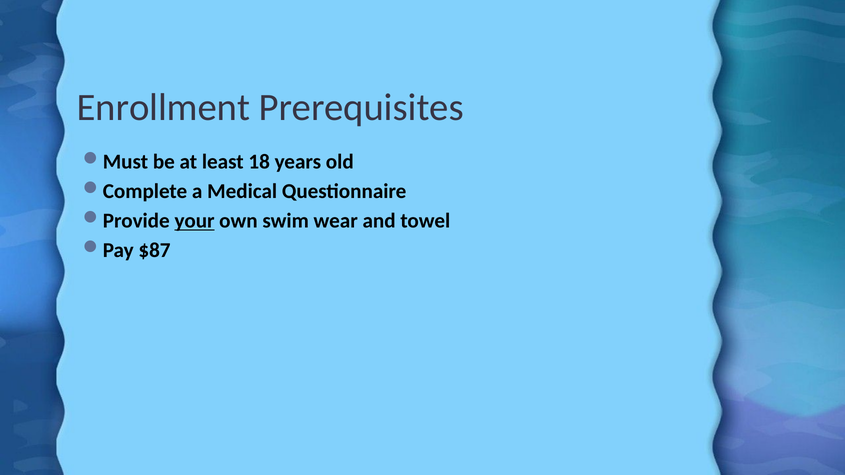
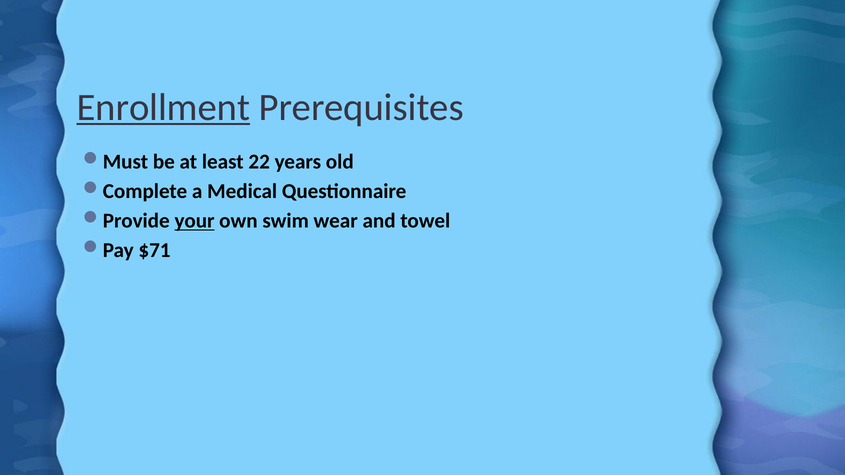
Enrollment underline: none -> present (163, 107)
18: 18 -> 22 (259, 162)
$87: $87 -> $71 (155, 251)
